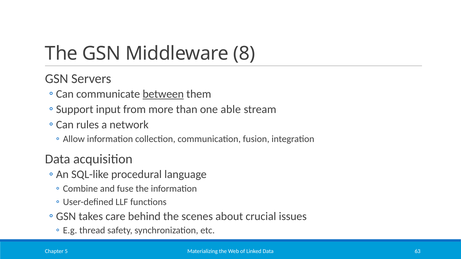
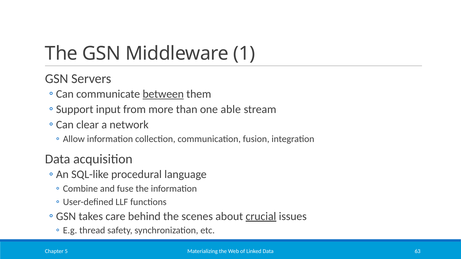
8: 8 -> 1 (244, 54)
rules: rules -> clear (88, 125)
crucial underline: none -> present (261, 216)
